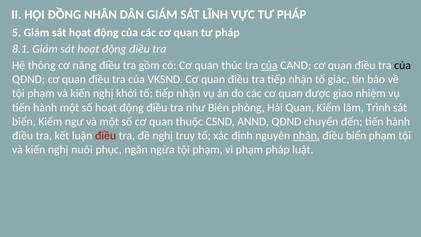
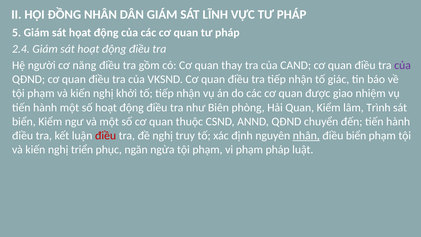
8.1: 8.1 -> 2.4 (21, 49)
thông: thông -> người (42, 65)
thúc: thúc -> thay (232, 65)
của underline: present -> none (269, 65)
của colour: black -> purple (403, 65)
nuôi: nuôi -> triển (82, 149)
